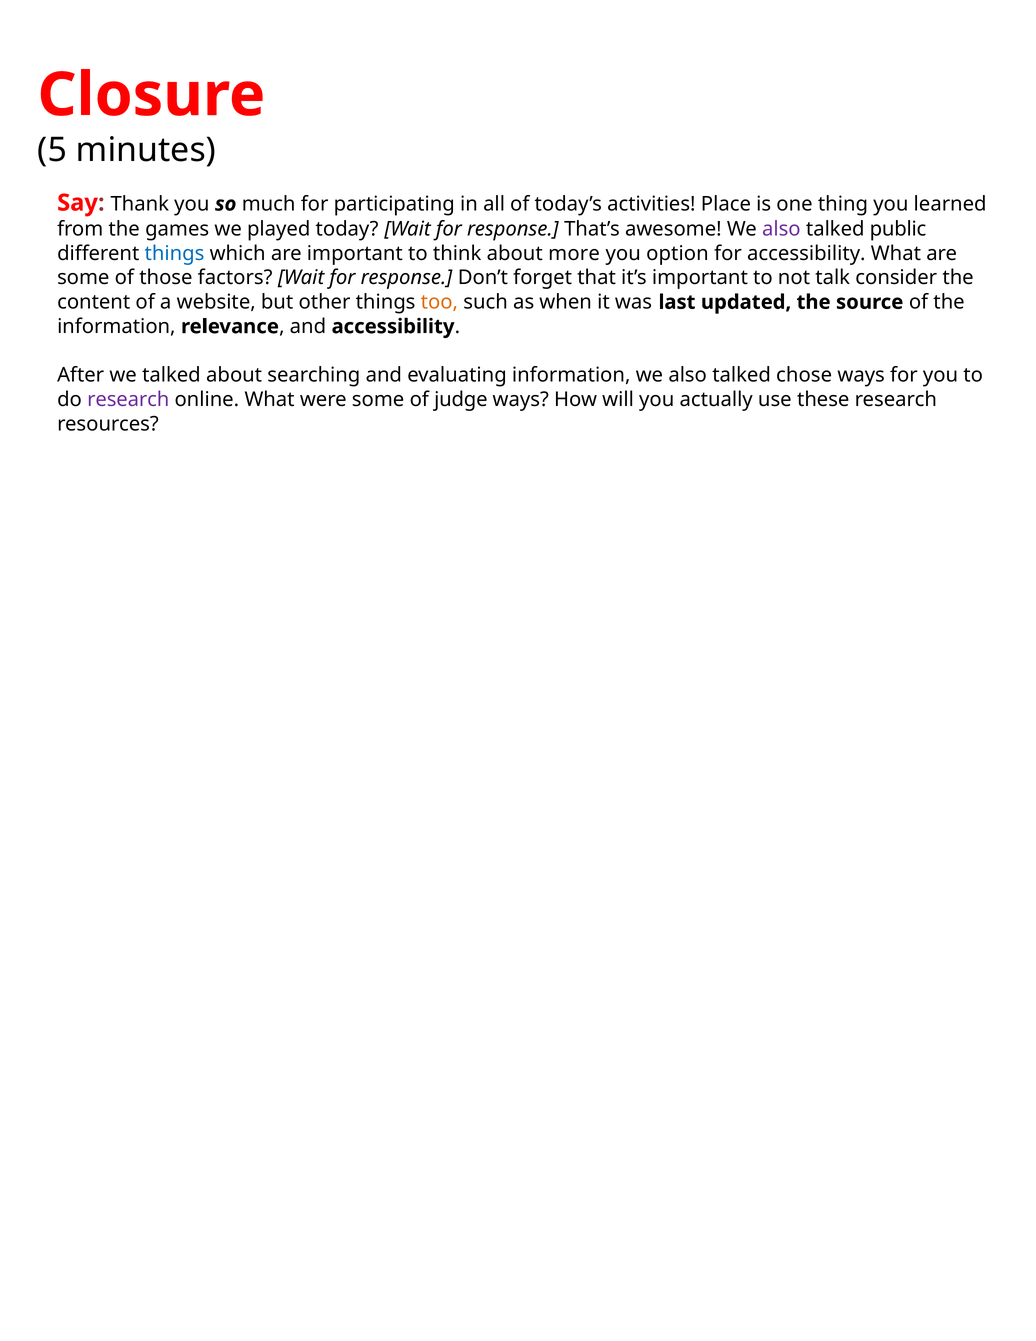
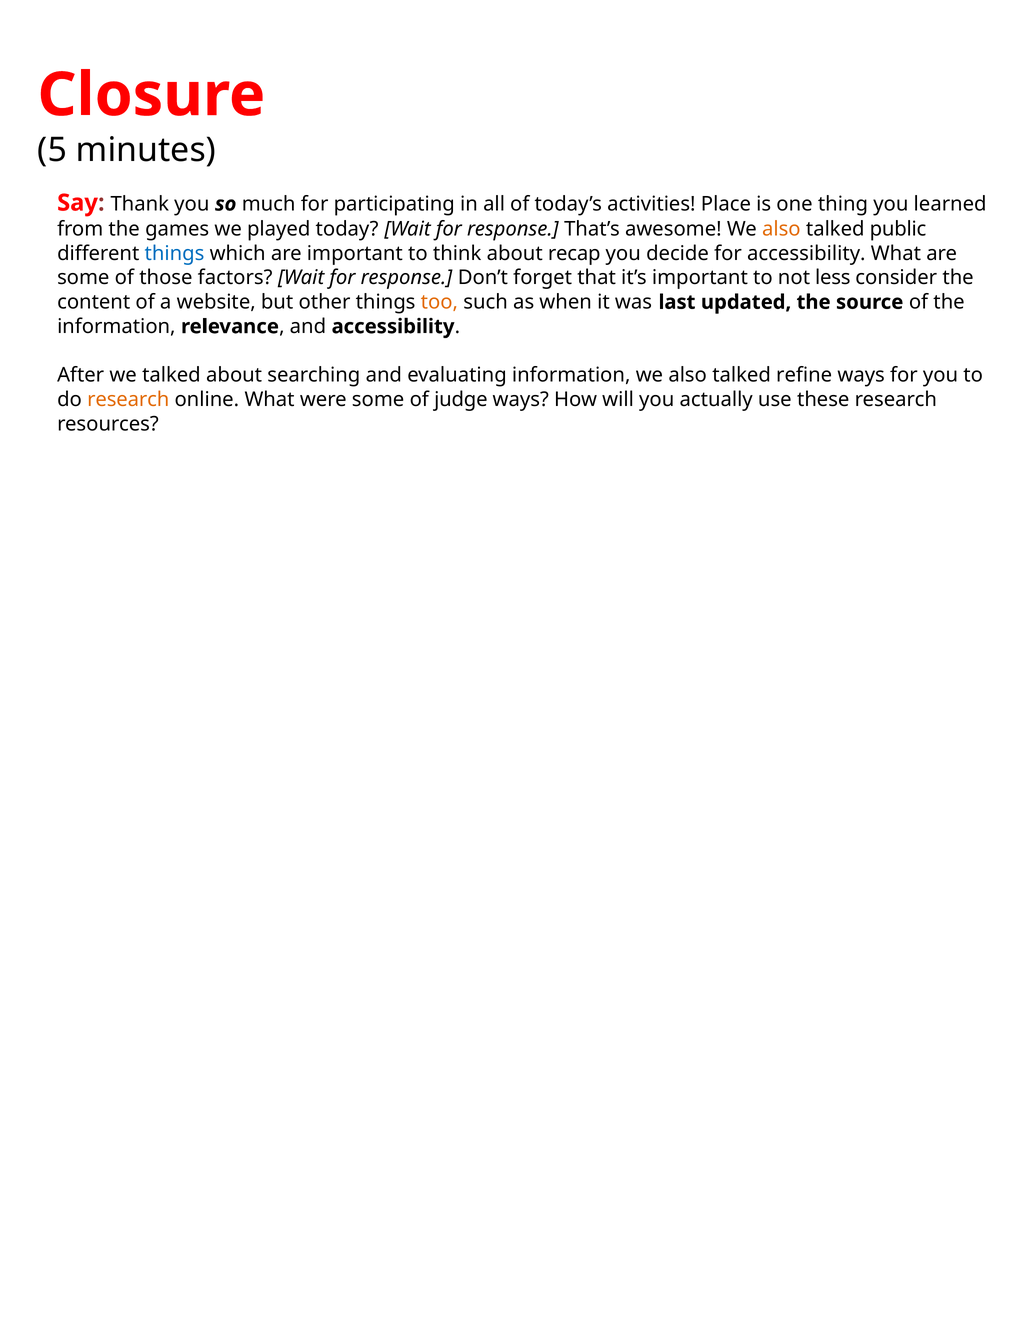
also colour: purple -> orange (781, 229)
more: more -> recap (574, 253)
option: option -> decide (678, 253)
talk: talk -> less (833, 278)
chose: chose -> refine (804, 375)
research colour: purple -> orange (128, 400)
